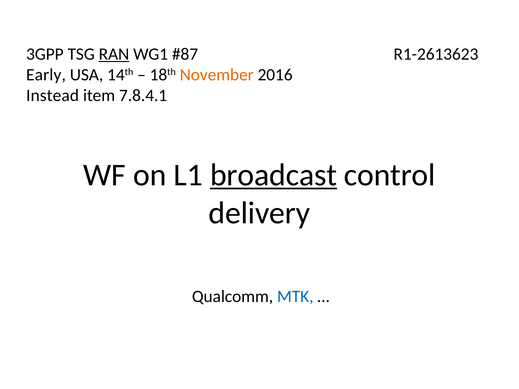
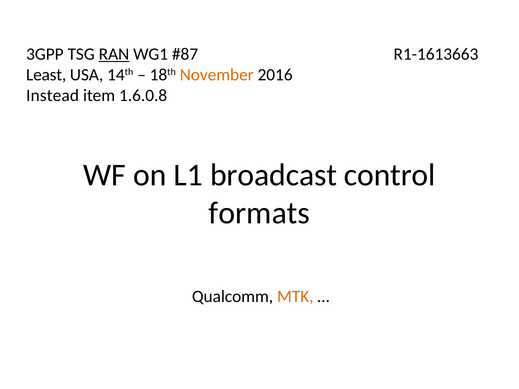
R1-2613623: R1-2613623 -> R1-1613663 (436, 54)
Early: Early -> Least (46, 75)
7.8.4.1: 7.8.4.1 -> 1.6.0.8 (143, 96)
broadcast underline: present -> none (274, 175)
delivery: delivery -> formats (259, 213)
MTK colour: blue -> orange (295, 297)
